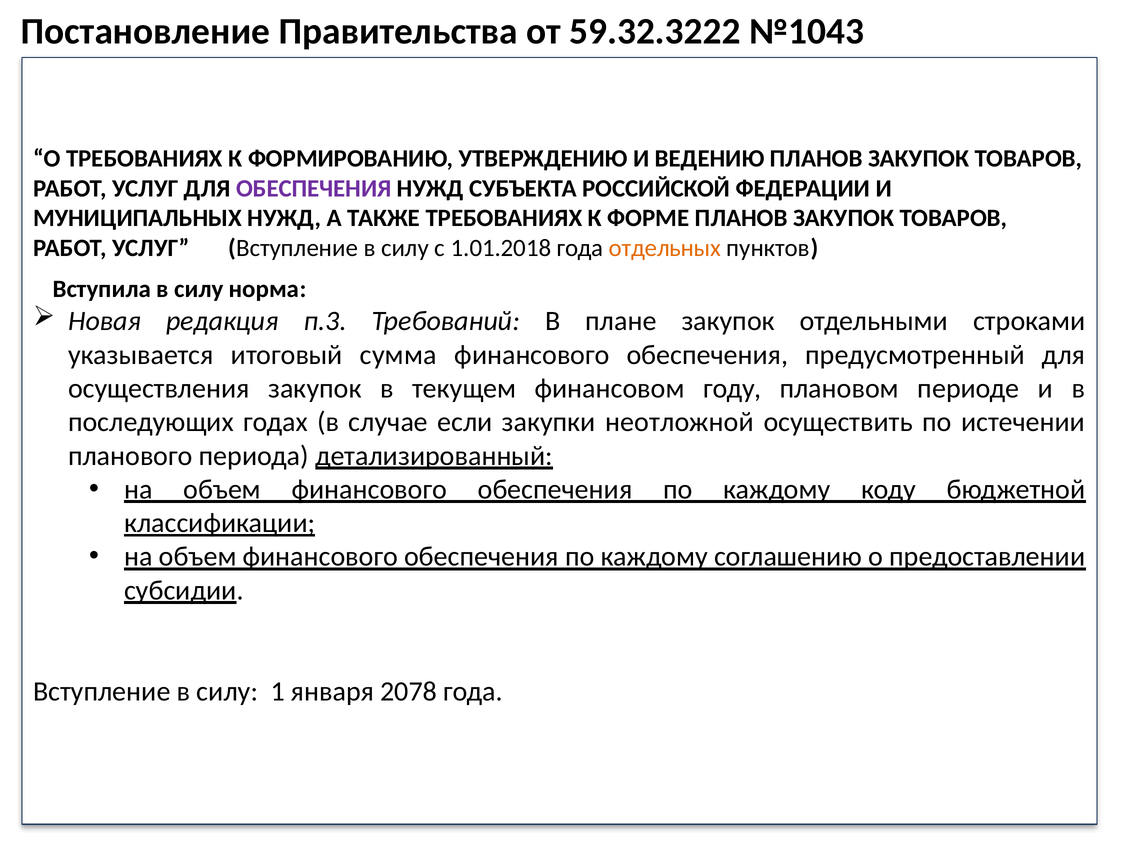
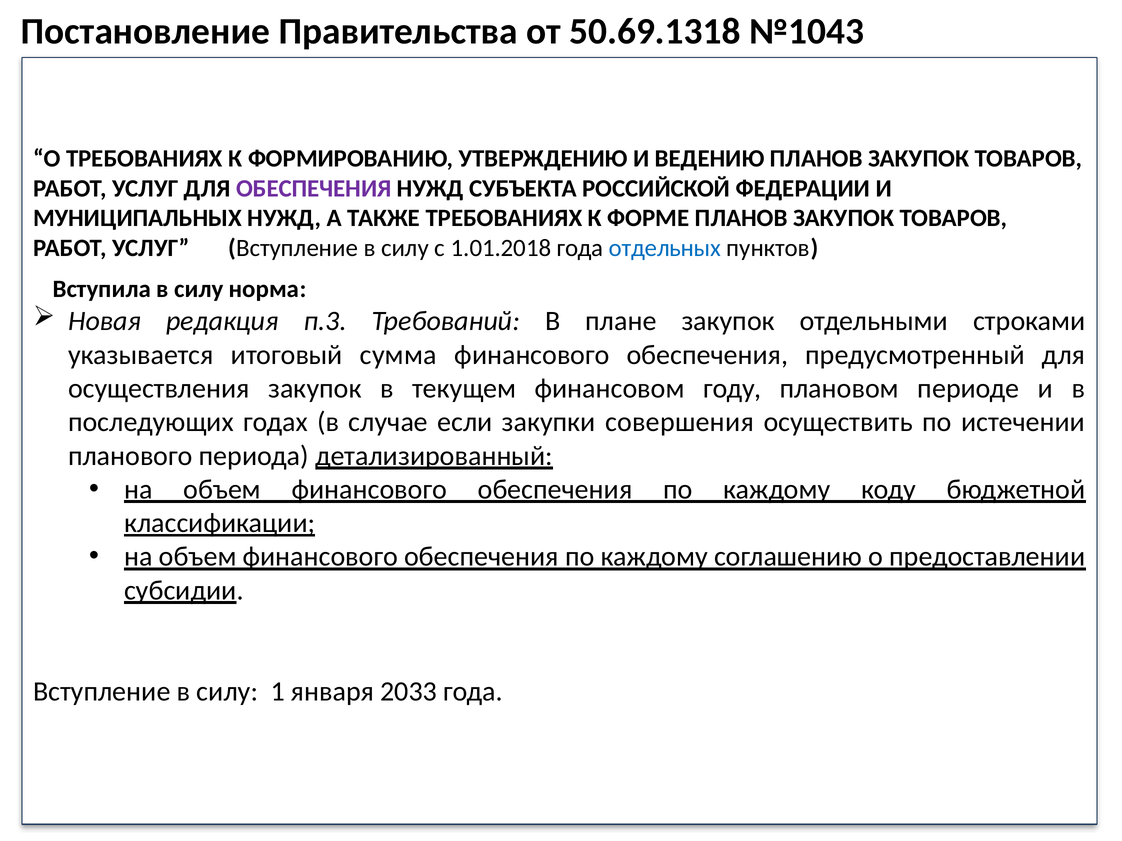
59.32.3222: 59.32.3222 -> 50.69.1318 (655, 31)
отдельных colour: orange -> blue (665, 248)
неотложной: неотложной -> совершения (679, 422)
2078: 2078 -> 2033 (409, 692)
